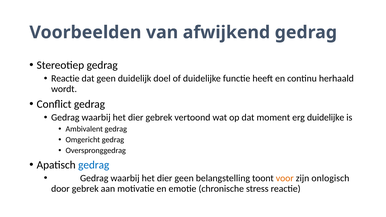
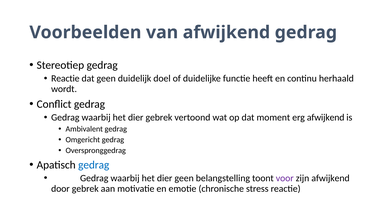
erg duidelijke: duidelijke -> afwijkend (326, 118)
voor colour: orange -> purple (285, 178)
zijn onlogisch: onlogisch -> afwijkend (330, 178)
